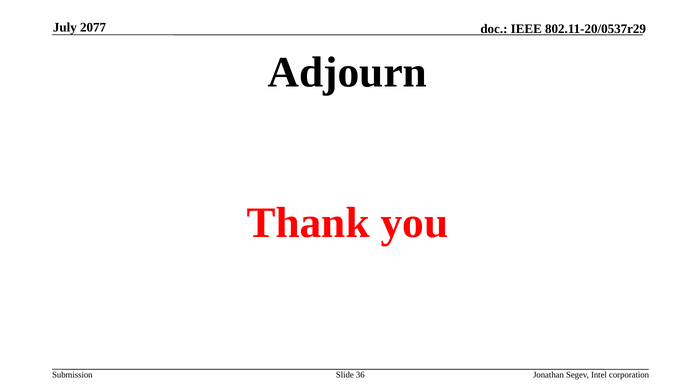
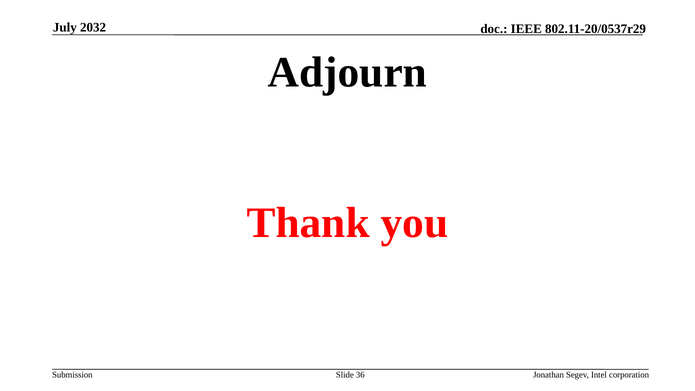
2077: 2077 -> 2032 (93, 28)
